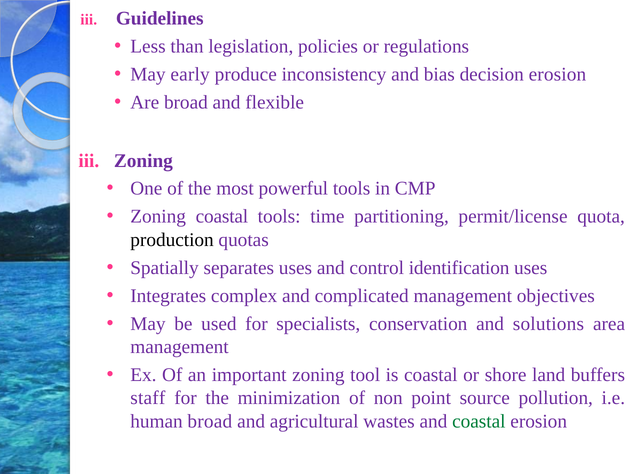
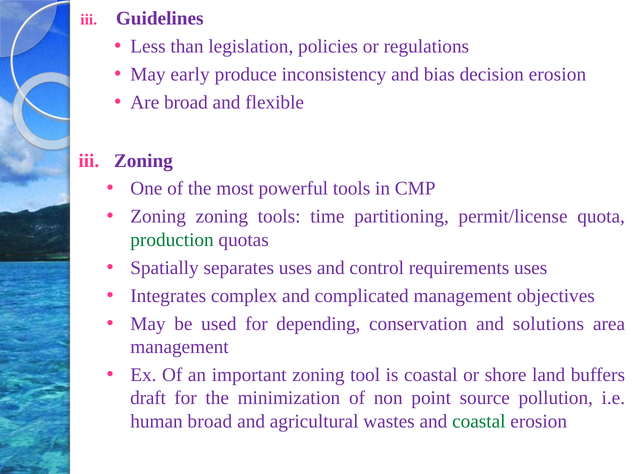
Zoning coastal: coastal -> zoning (222, 217)
production colour: black -> green (172, 240)
identification: identification -> requirements (459, 268)
specialists: specialists -> depending (318, 324)
staff: staff -> draft (148, 398)
